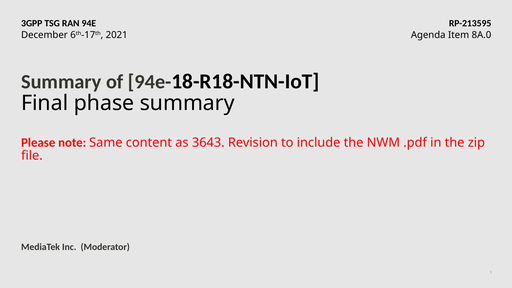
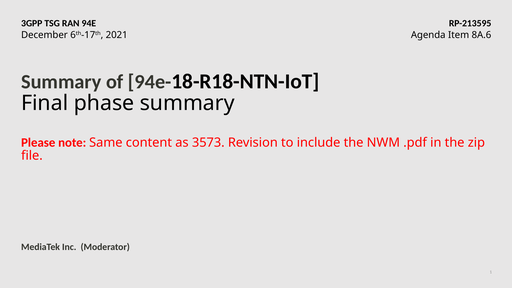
8A.0: 8A.0 -> 8A.6 (481, 35)
3643: 3643 -> 3573 (208, 143)
